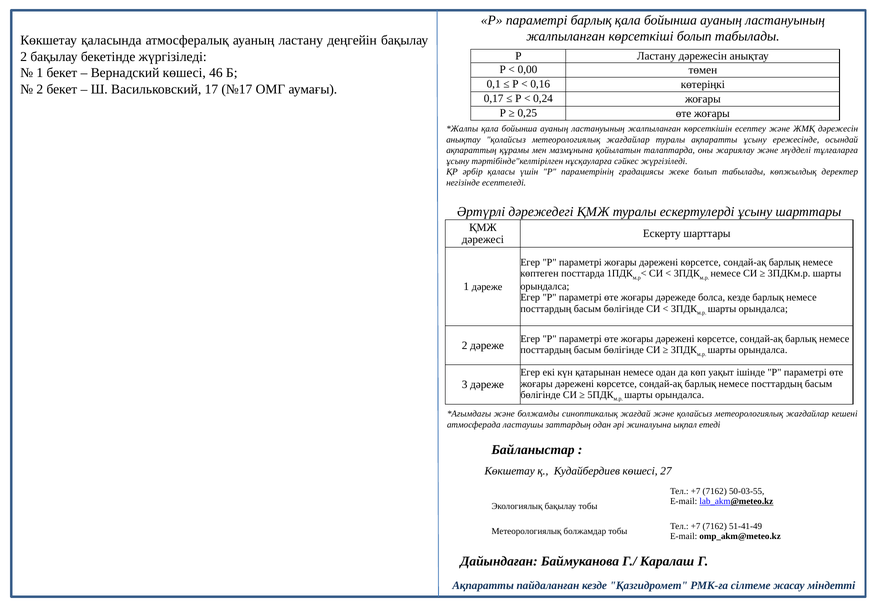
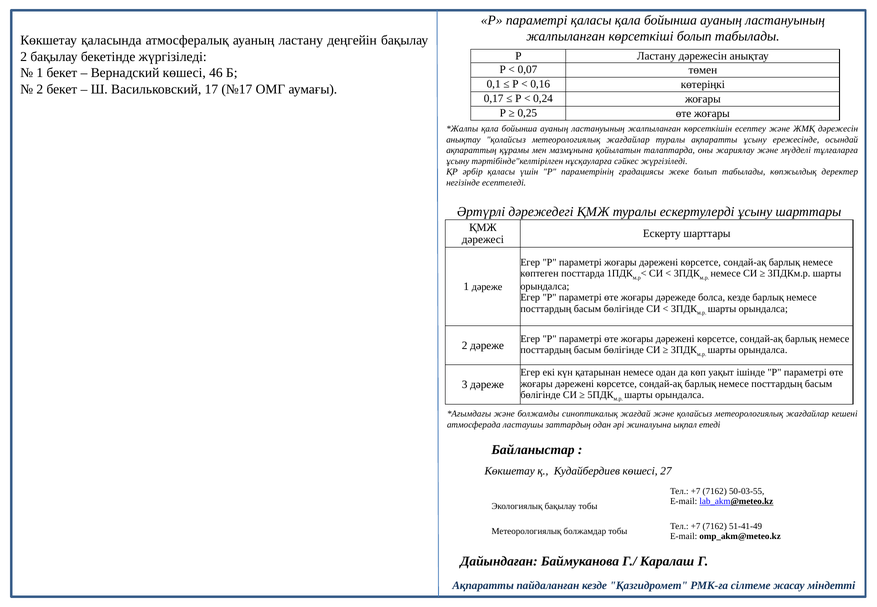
параметрі барлық: барлық -> қаласы (591, 20)
0,00: 0,00 -> 0,07 (527, 70)
